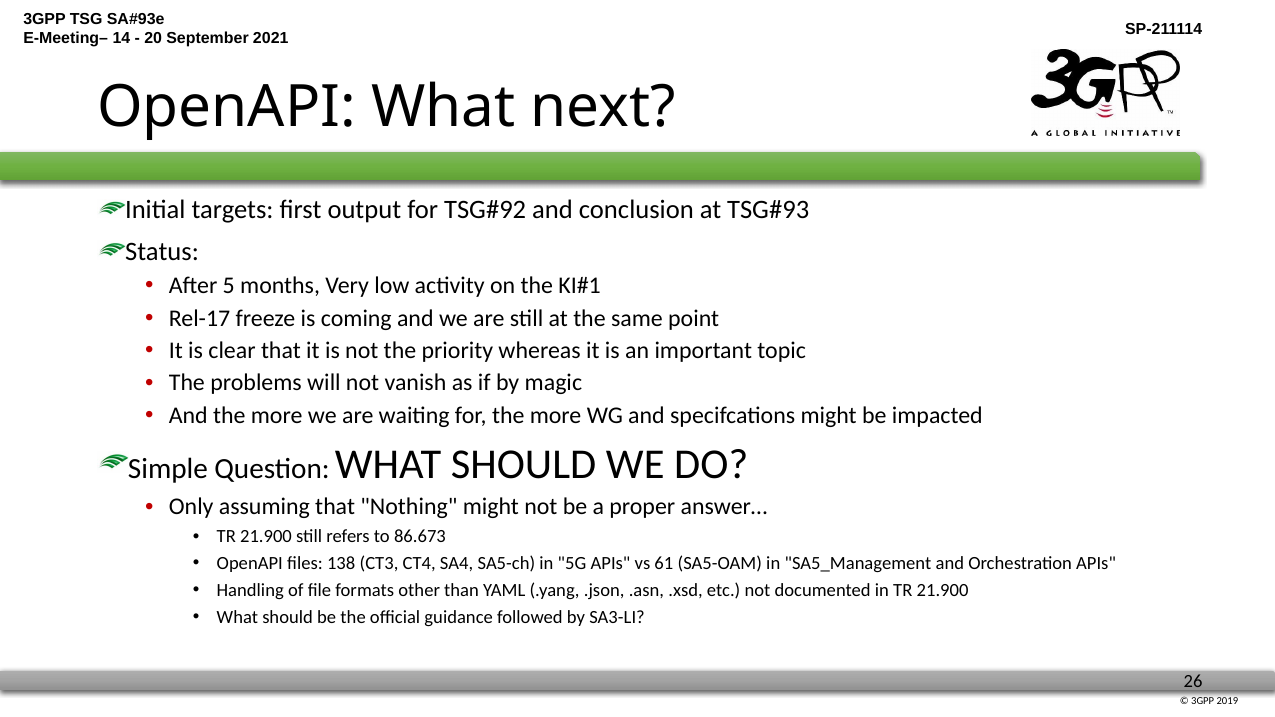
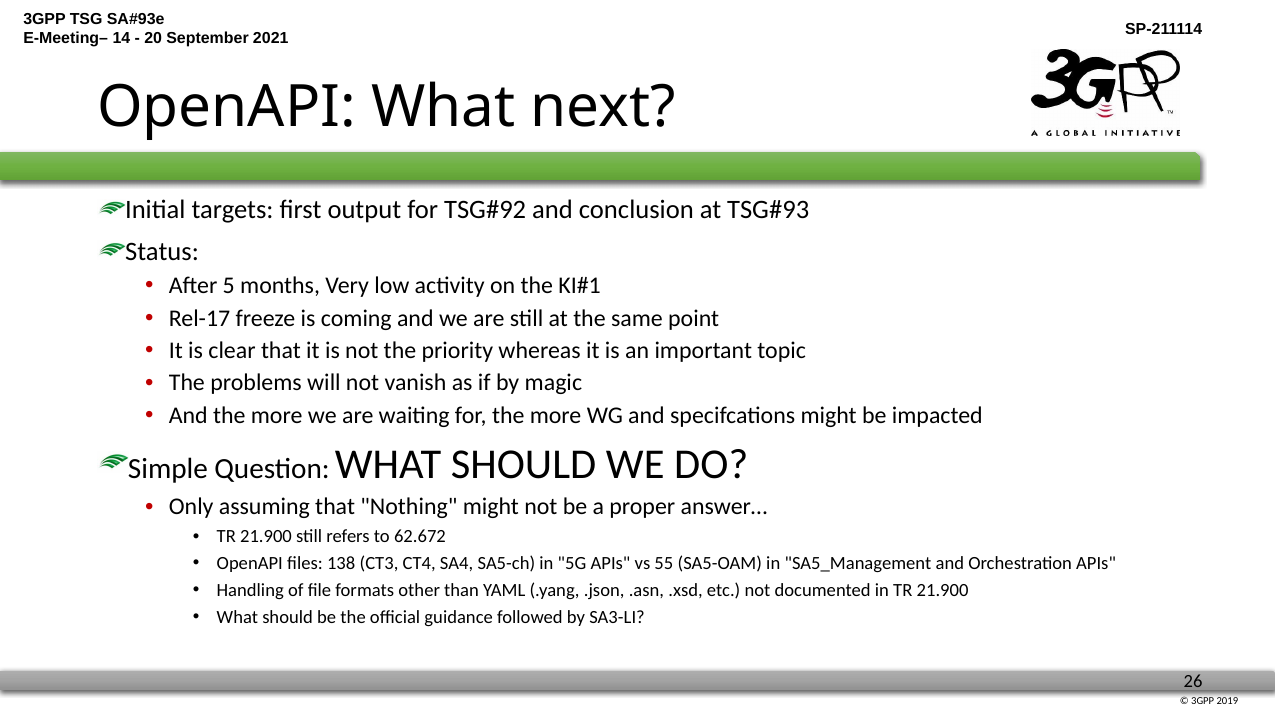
86.673: 86.673 -> 62.672 (420, 537)
61: 61 -> 55 (664, 564)
